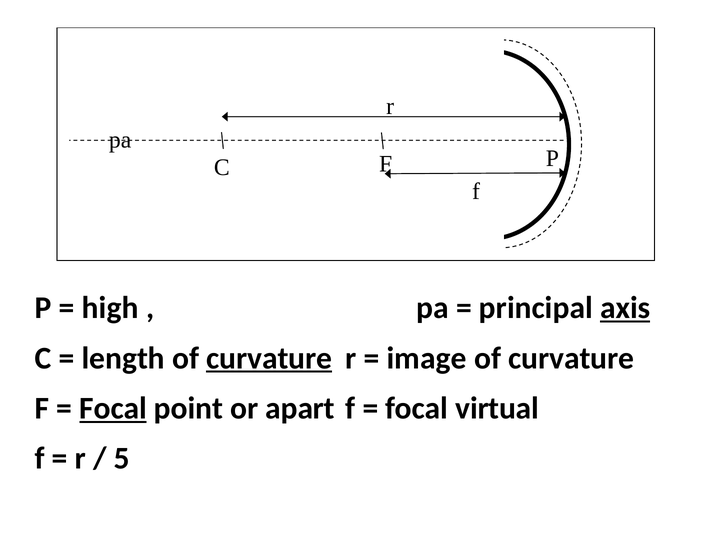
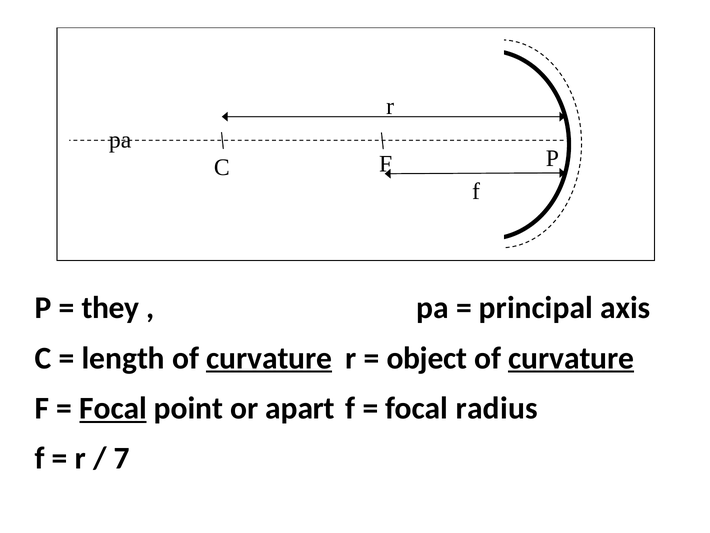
high: high -> they (110, 308)
axis underline: present -> none (625, 308)
image: image -> object (427, 358)
curvature underline: none -> present (571, 358)
virtual: virtual -> radius (497, 408)
5: 5 -> 7 (122, 458)
